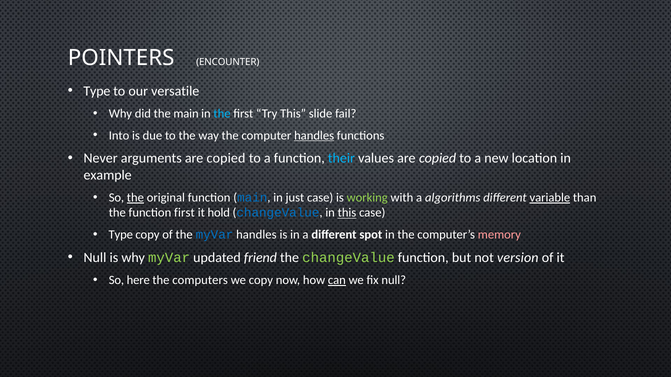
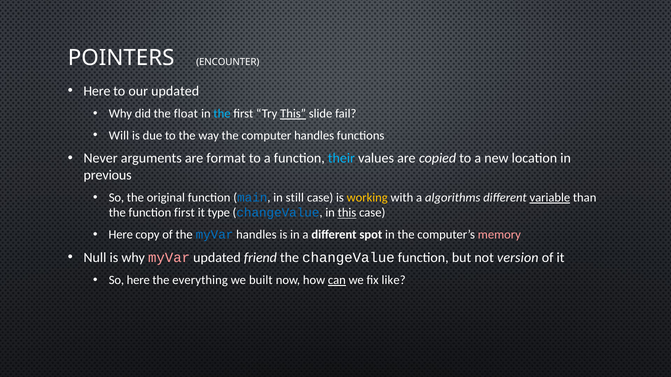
Type: Type -> Here (97, 91)
our versatile: versatile -> updated (175, 91)
the main: main -> float (186, 114)
This underline: none -> present (293, 114)
Into: Into -> Will (119, 136)
handles underline: present -> none (314, 136)
arguments are copied: copied -> format (226, 159)
example: example -> previous (108, 175)
the underline: present -> none (135, 198)
just: just -> still (295, 198)
working colour: light green -> yellow (367, 198)
hold: hold -> type (219, 213)
Type: Type -> Here (121, 235)
myVar colour: light green -> pink (169, 258)
changeValue colour: light green -> white (348, 258)
computers: computers -> everything (200, 280)
we copy: copy -> built (261, 280)
fix null: null -> like (394, 280)
